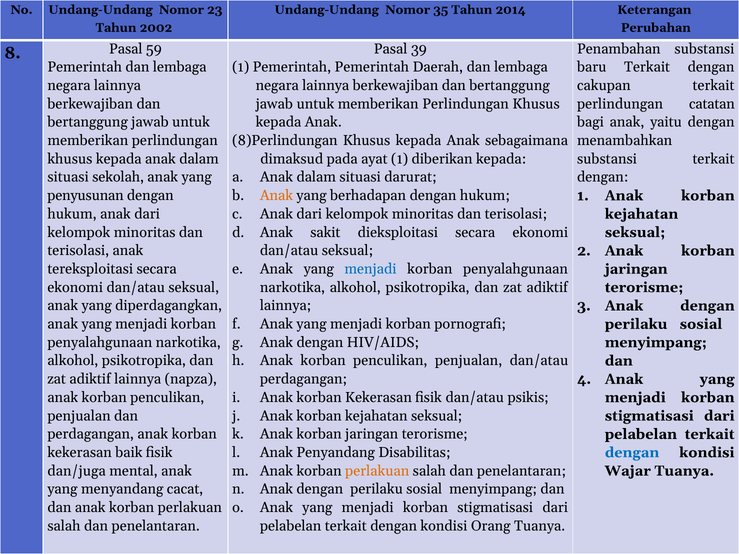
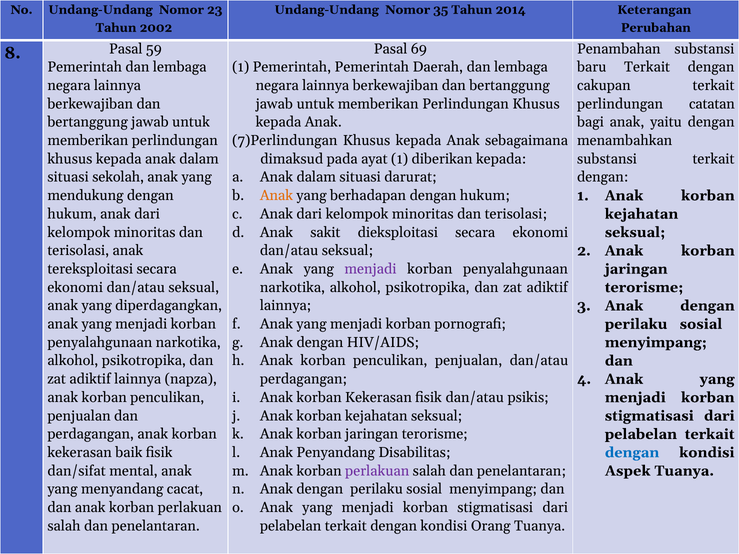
39: 39 -> 69 (419, 49)
8)Perlindungan: 8)Perlindungan -> 7)Perlindungan (285, 141)
penyusunan: penyusunan -> mendukung (85, 196)
menjadi colour: blue -> purple (370, 269)
Wajar: Wajar -> Aspek (628, 471)
dan/juga: dan/juga -> dan/sifat (77, 471)
perlakuan colour: orange -> purple (377, 471)
